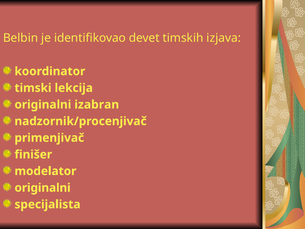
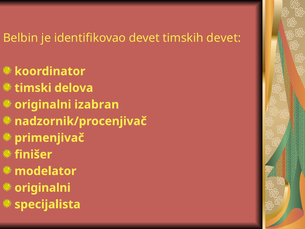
timskih izjava: izjava -> devet (224, 38)
lekcija: lekcija -> delova (74, 88)
